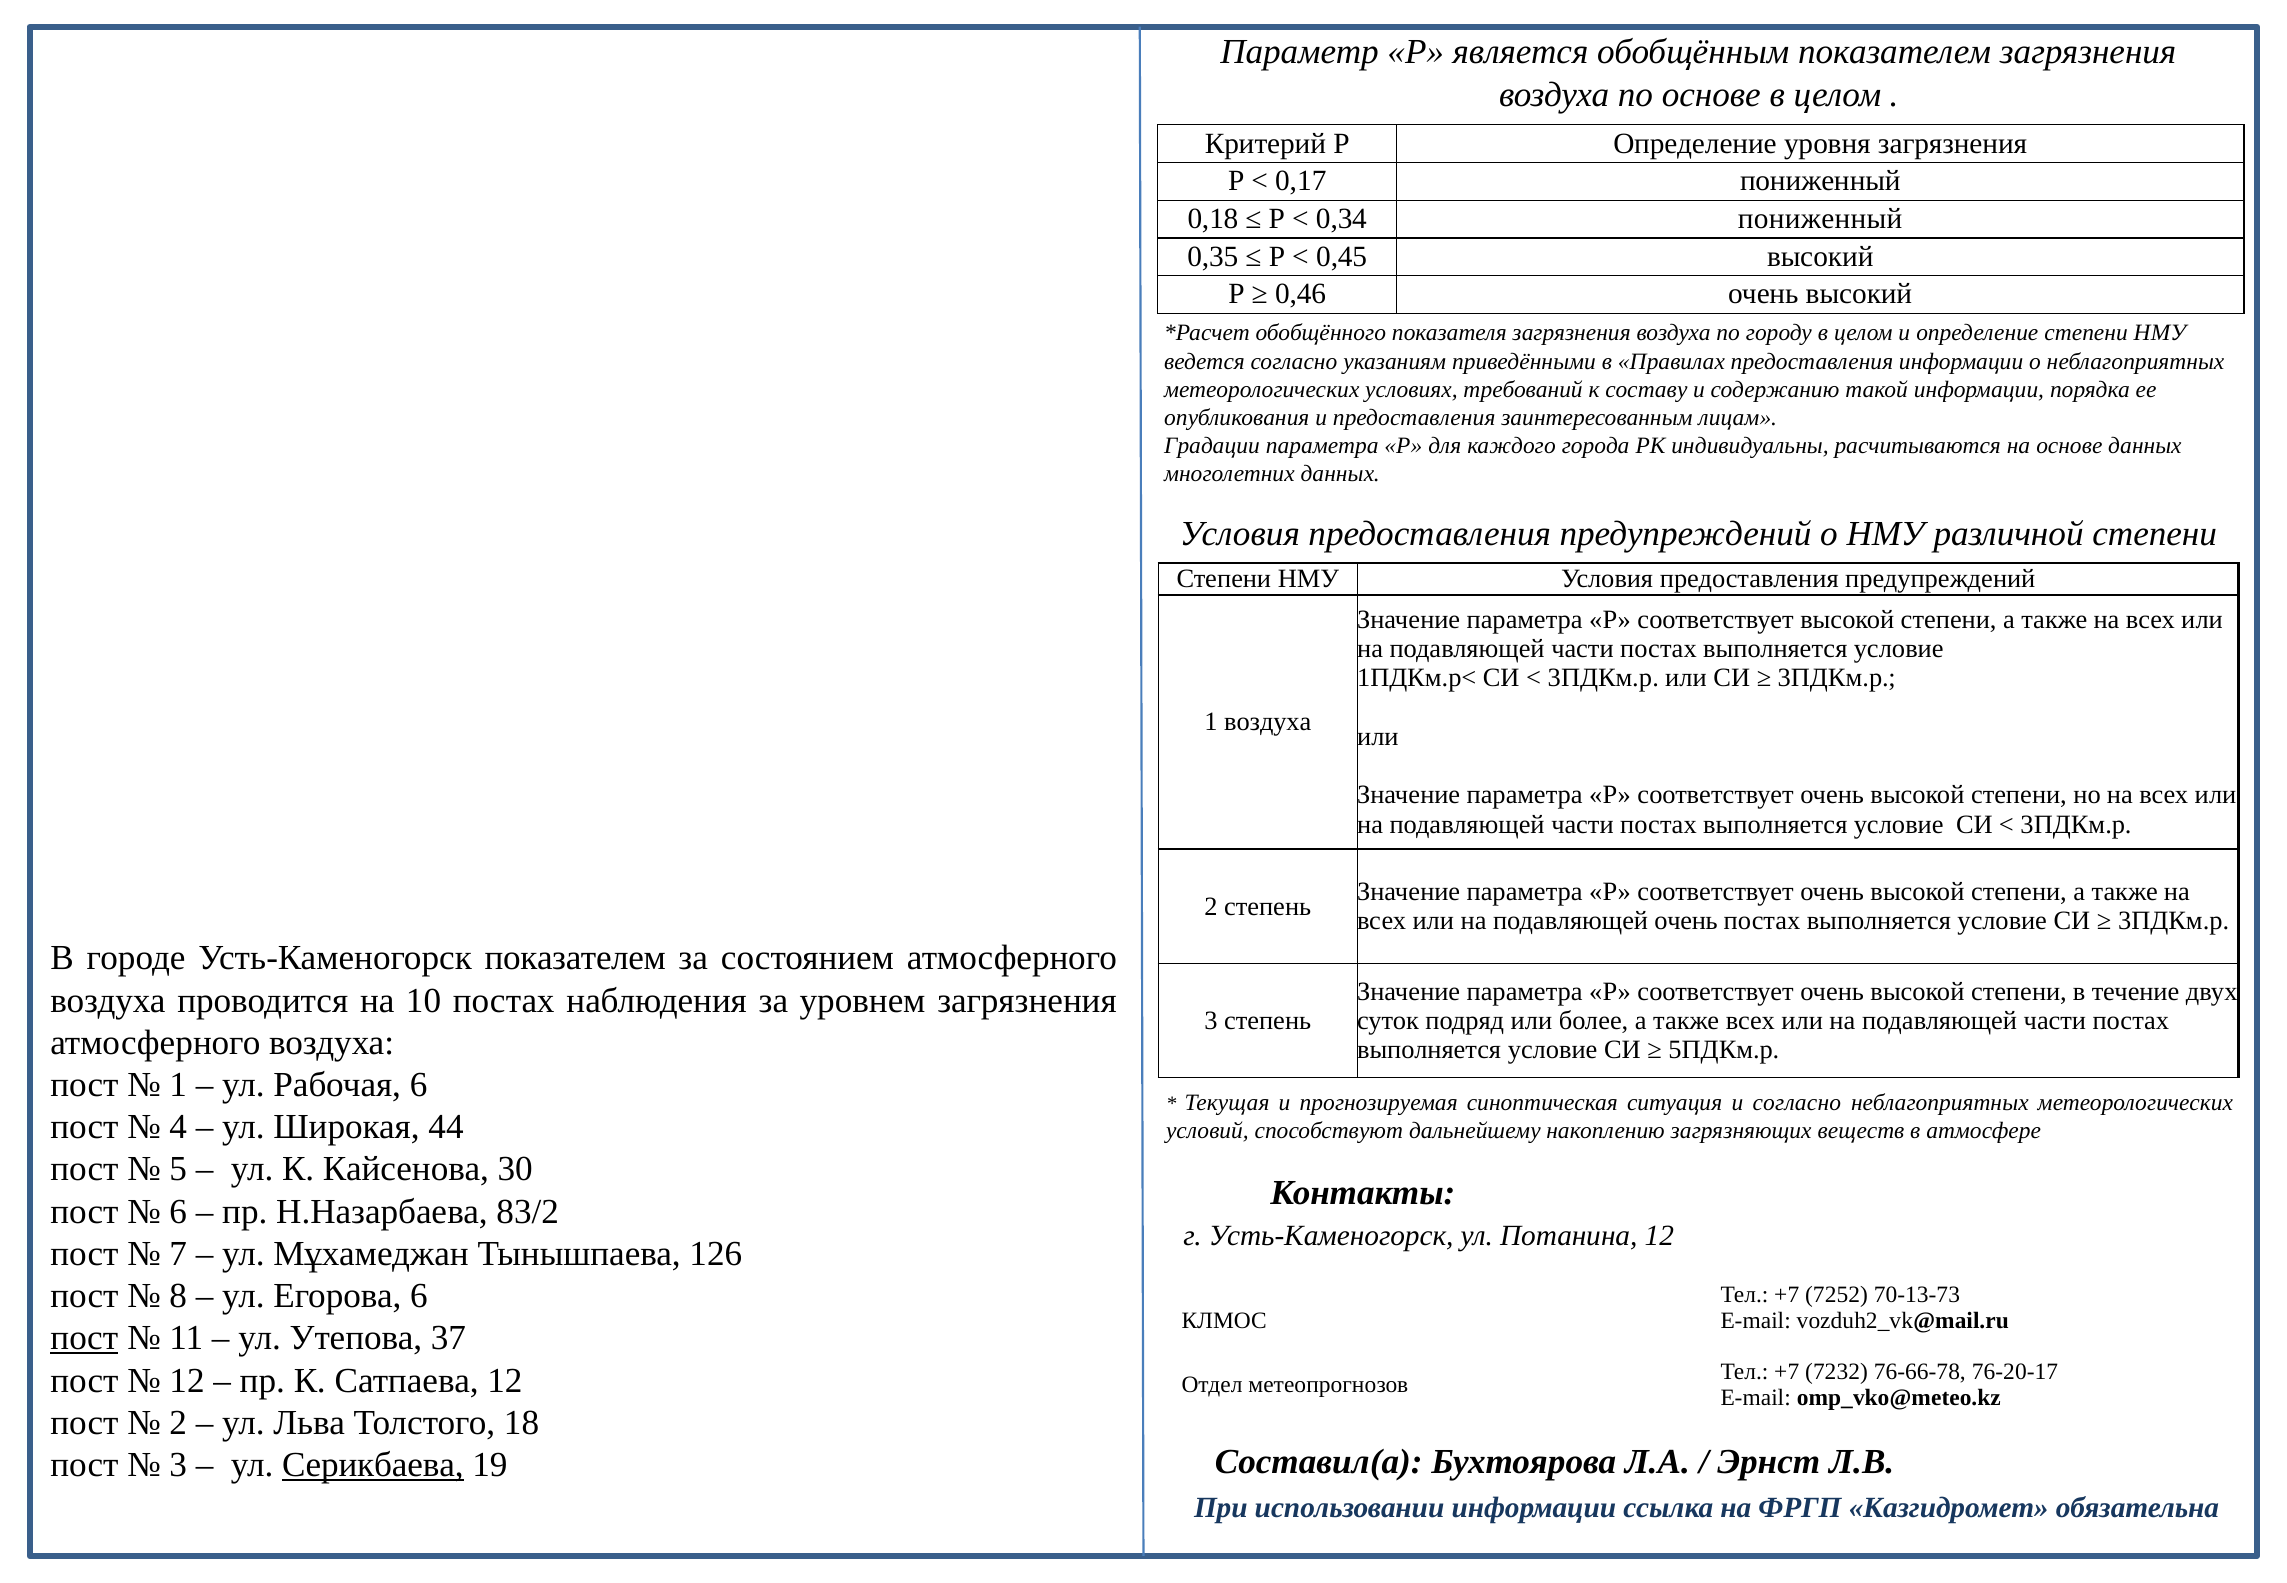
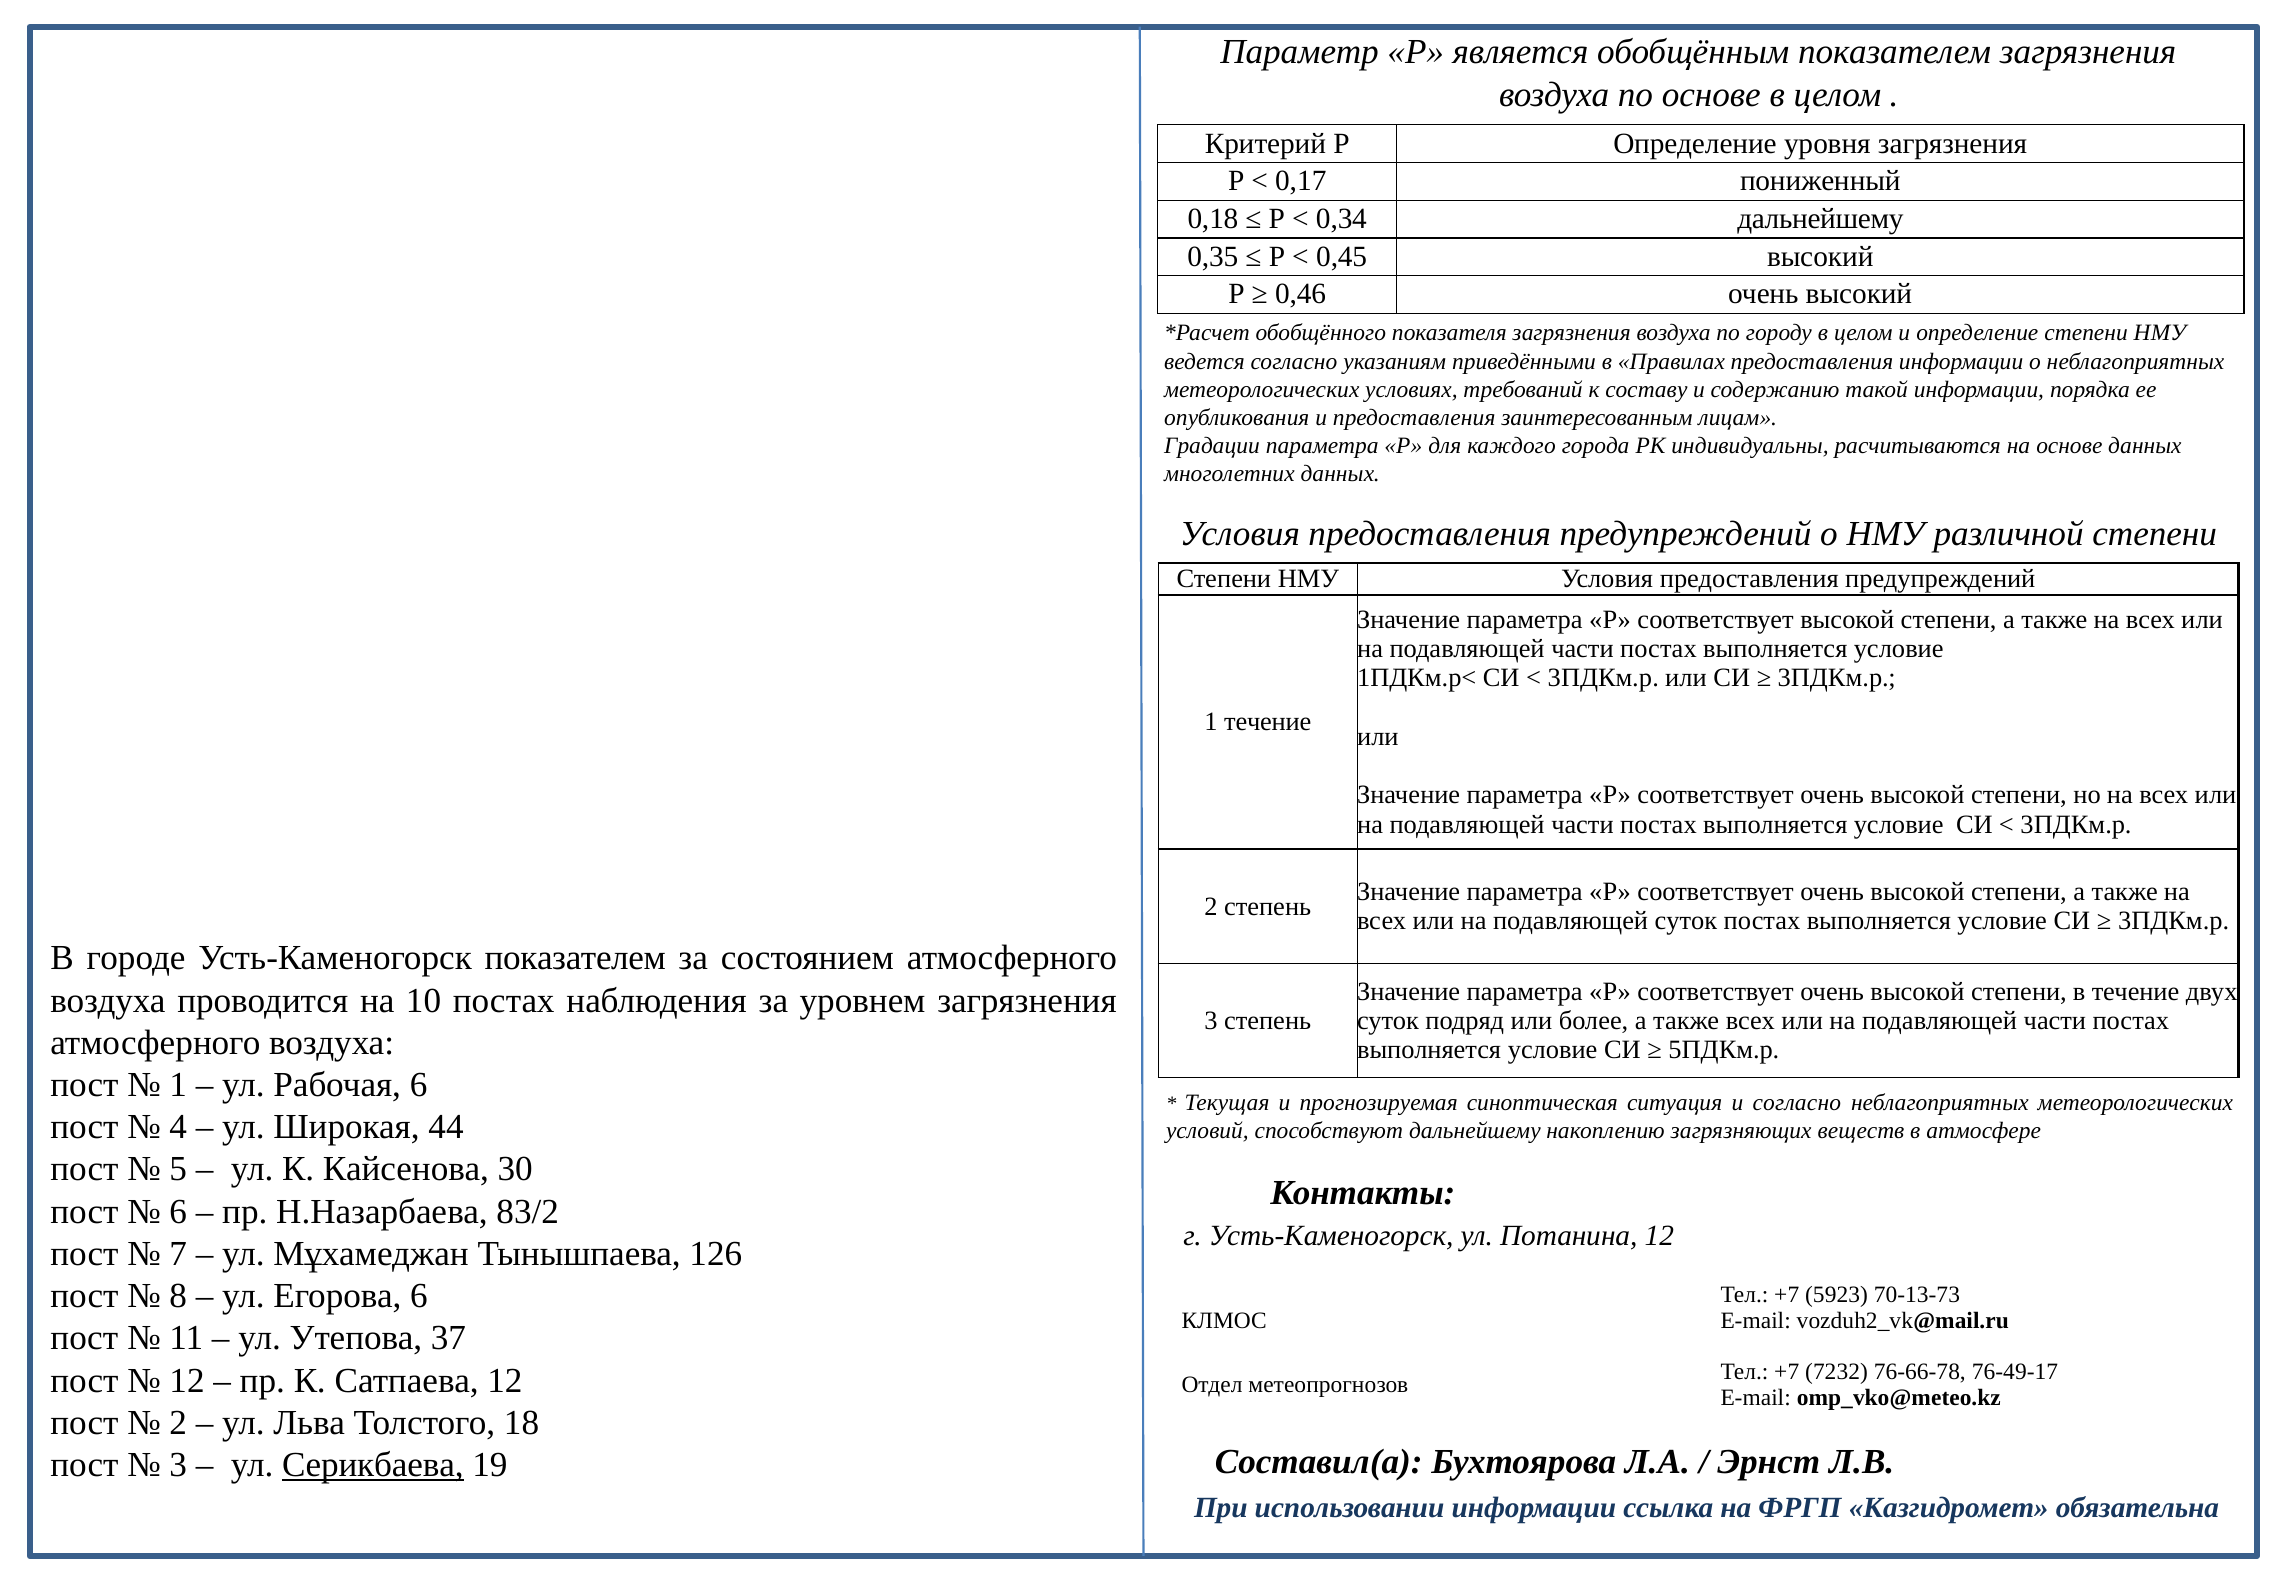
0,34 пониженный: пониженный -> дальнейшему (1820, 219)
1 воздуха: воздуха -> течение (1268, 722)
подавляющей очень: очень -> суток (1686, 921)
7252: 7252 -> 5923 (1837, 1295)
пост underline: present -> none (84, 1338)
76-20-17: 76-20-17 -> 76-49-17 (2015, 1372)
